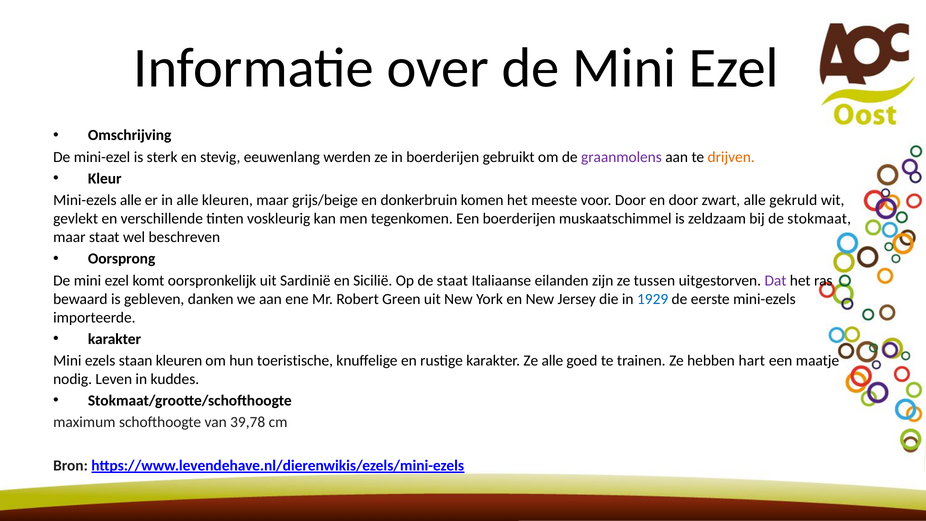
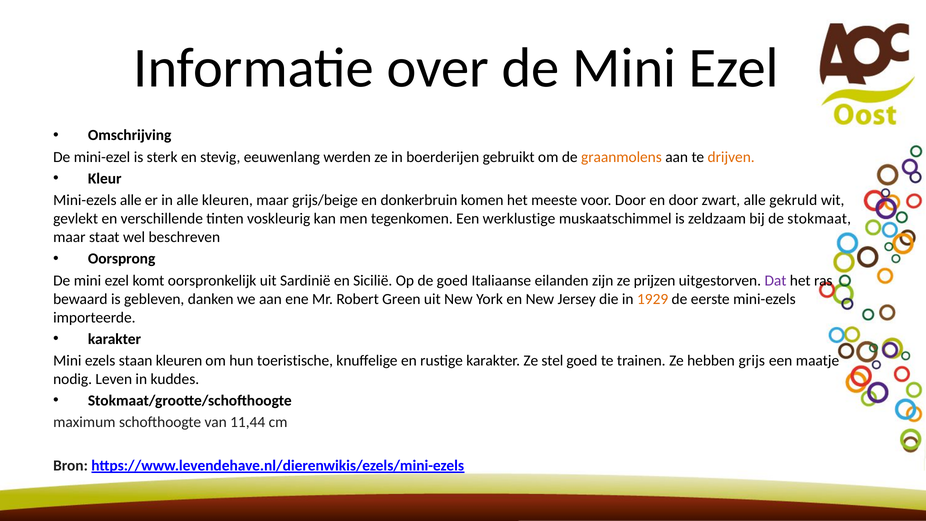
graanmolens colour: purple -> orange (621, 157)
Een boerderijen: boerderijen -> werklustige (519, 219)
de staat: staat -> goed (452, 280)
tussen: tussen -> prijzen (655, 280)
1929 colour: blue -> orange (653, 299)
Ze alle: alle -> stel (552, 361)
hart: hart -> grijs (752, 361)
39,78: 39,78 -> 11,44 (248, 422)
